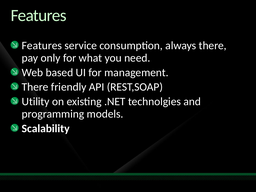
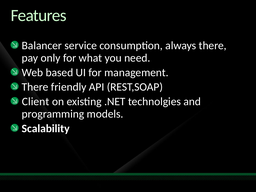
Features: Features -> Balancer (42, 46)
Utility: Utility -> Client (36, 102)
